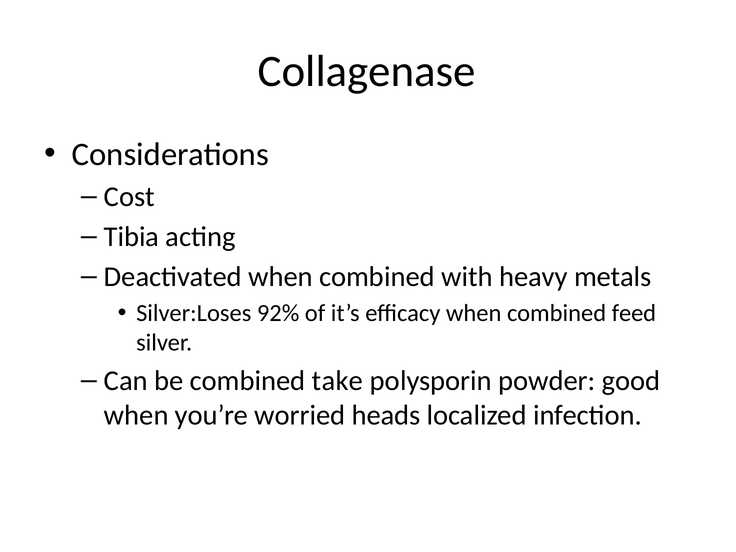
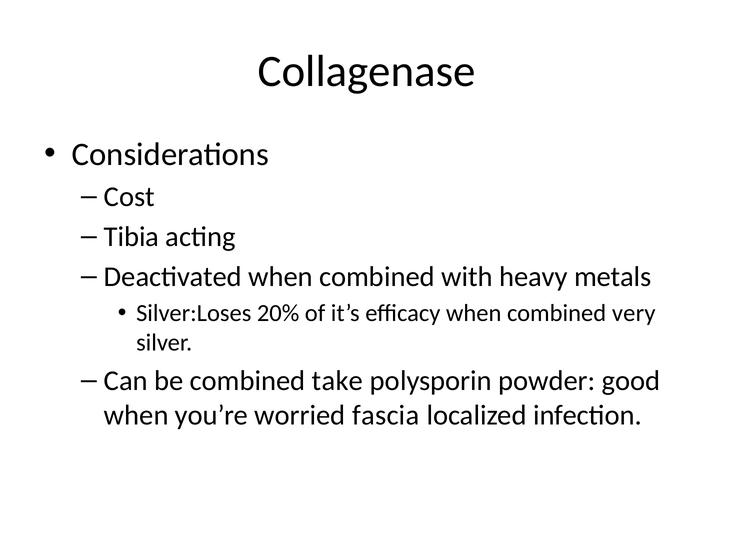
92%: 92% -> 20% (278, 313)
feed: feed -> very (634, 313)
heads: heads -> fascia (386, 415)
